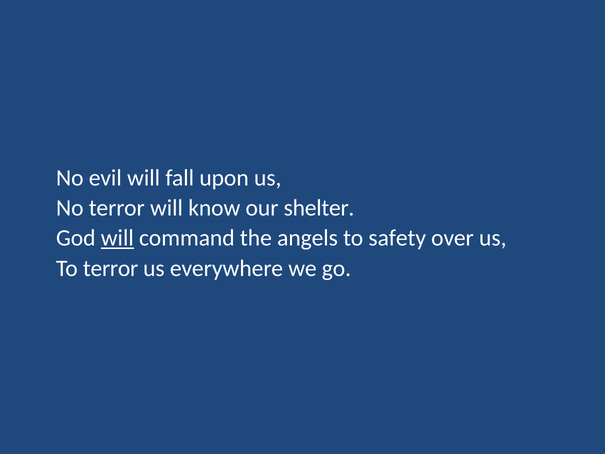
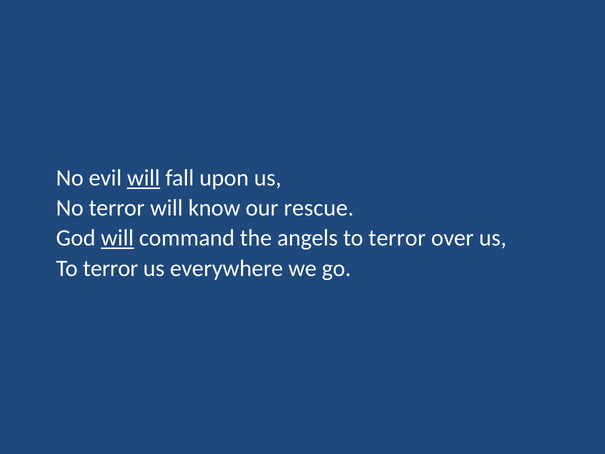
will underline: none -> present (144, 178)
shelter: shelter -> rescue (319, 208)
angels to safety: safety -> terror (397, 238)
